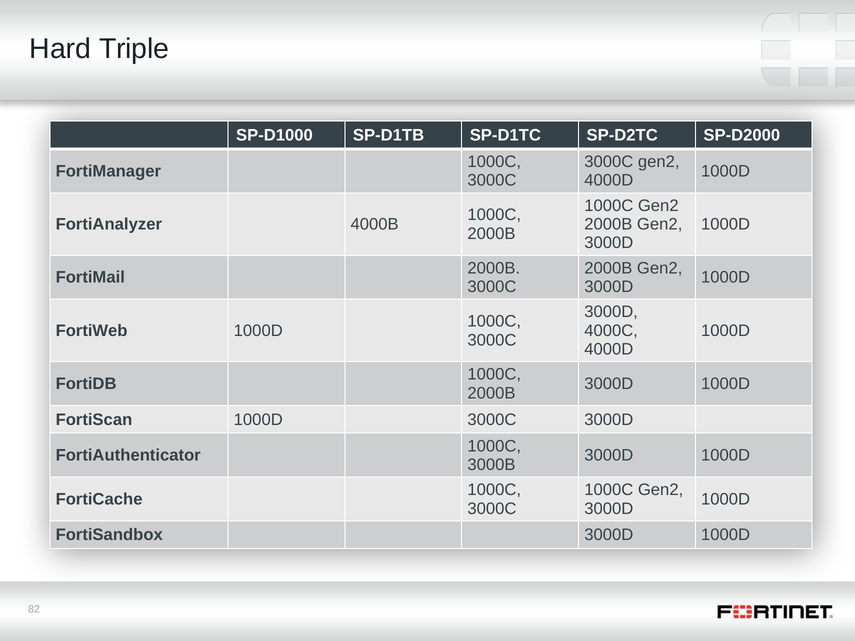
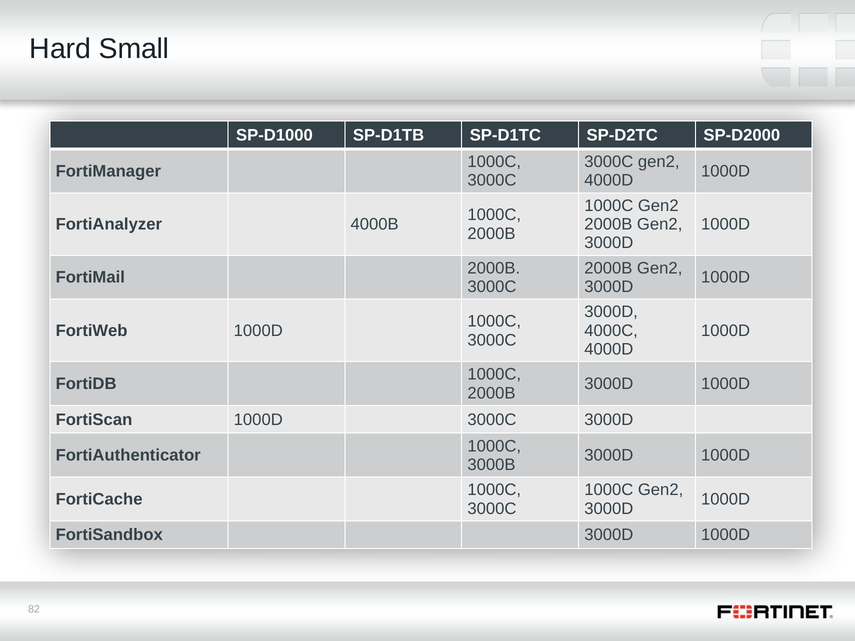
Triple: Triple -> Small (134, 49)
